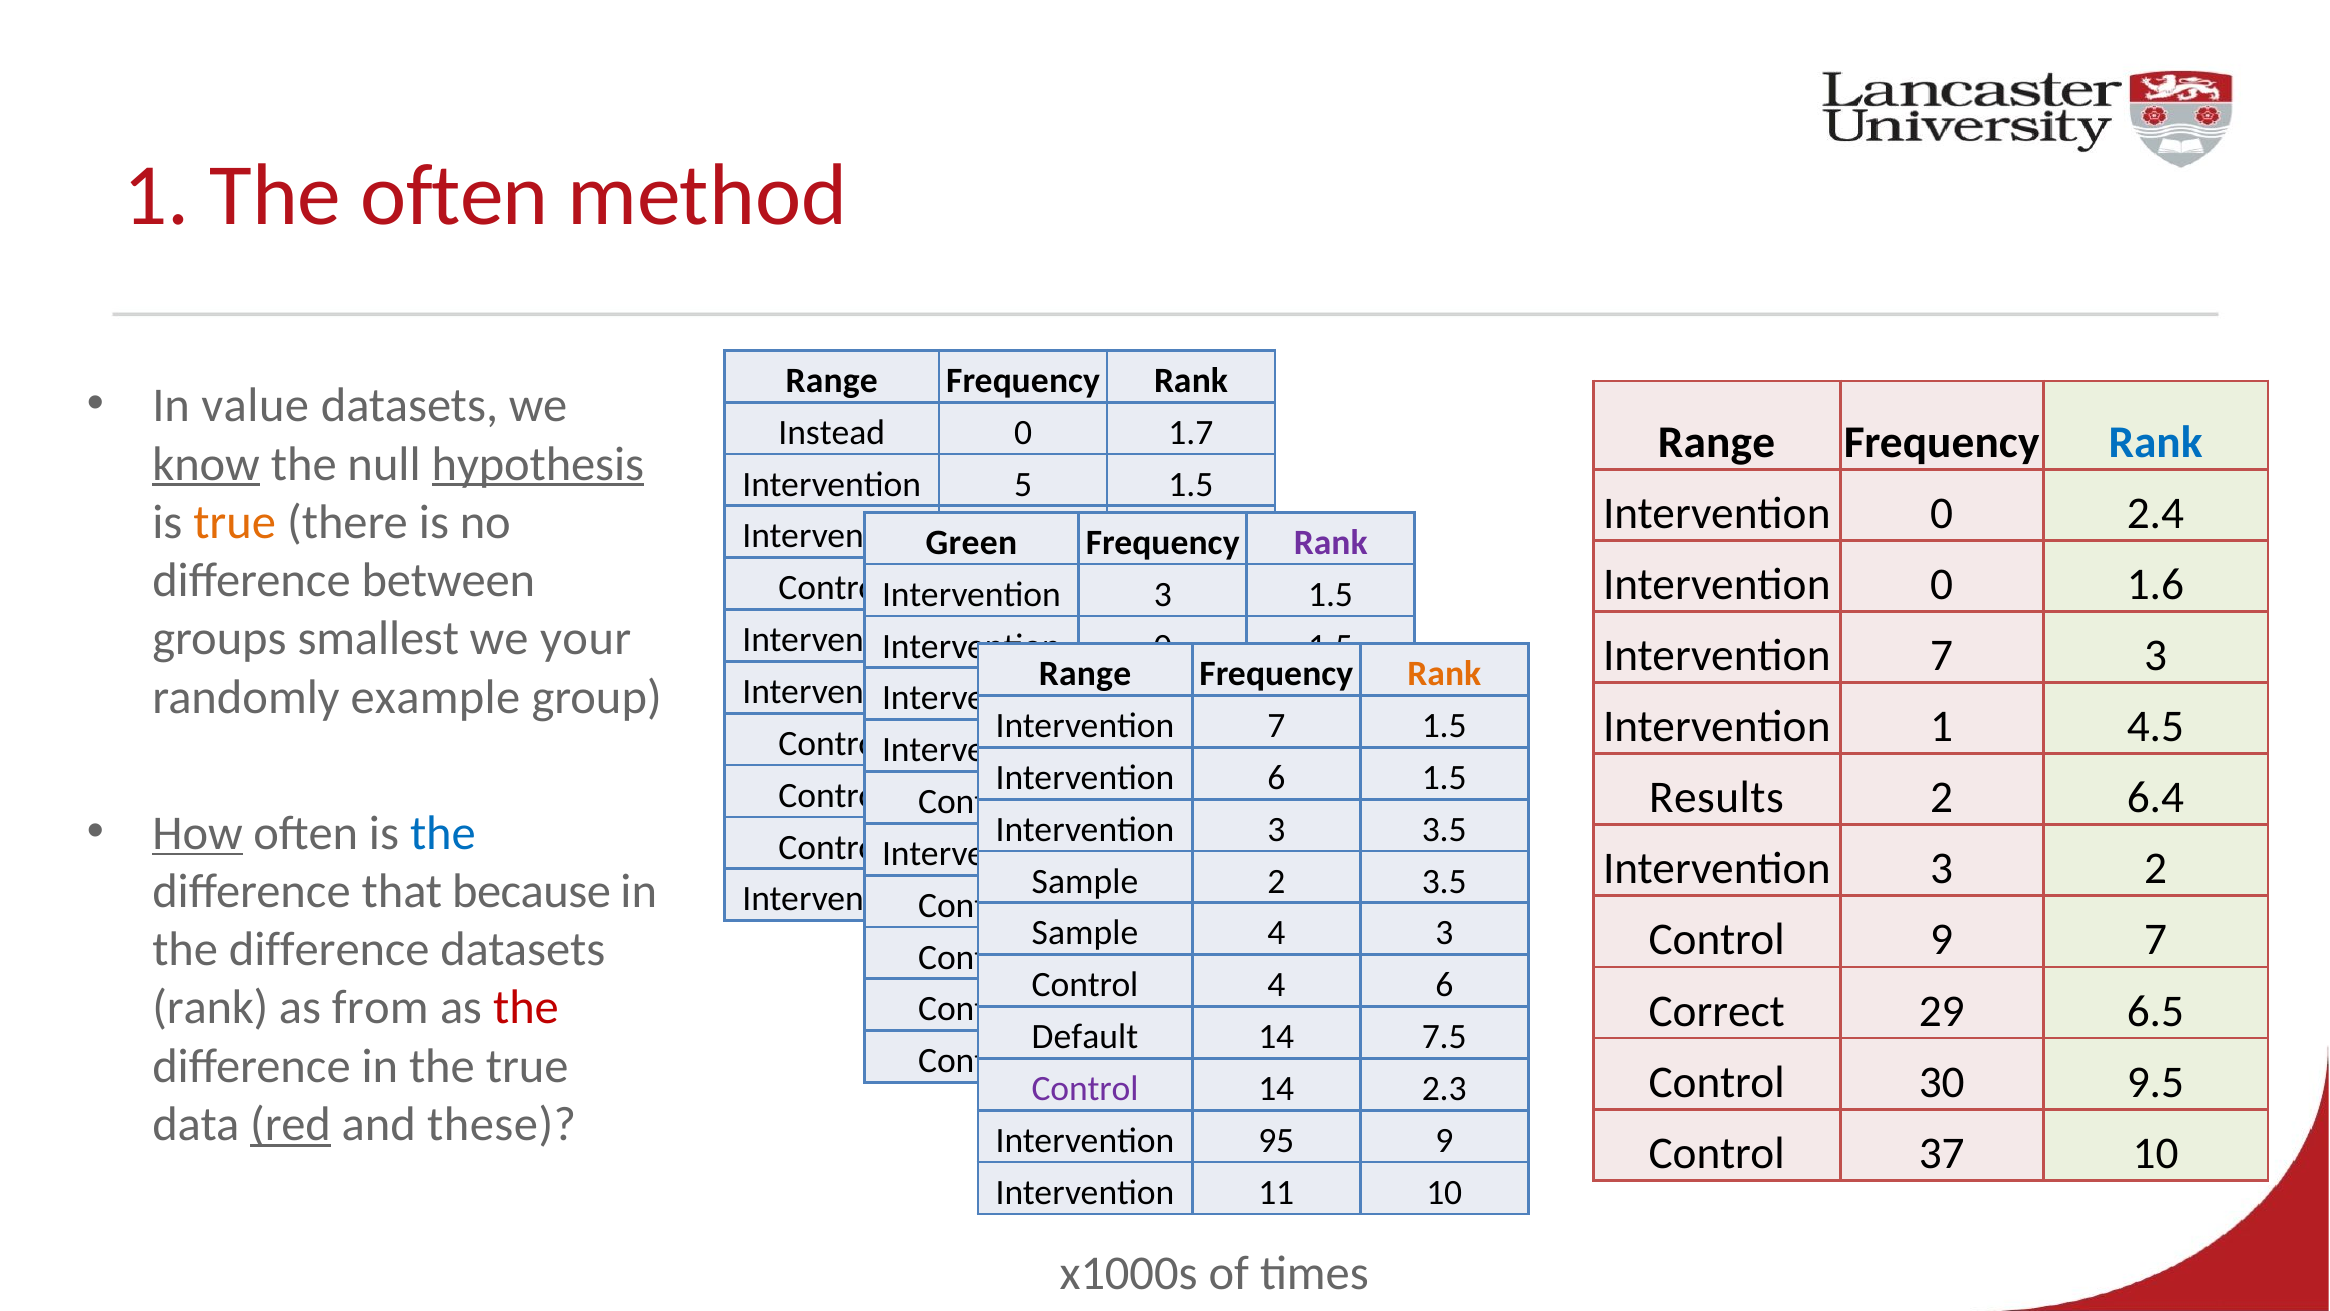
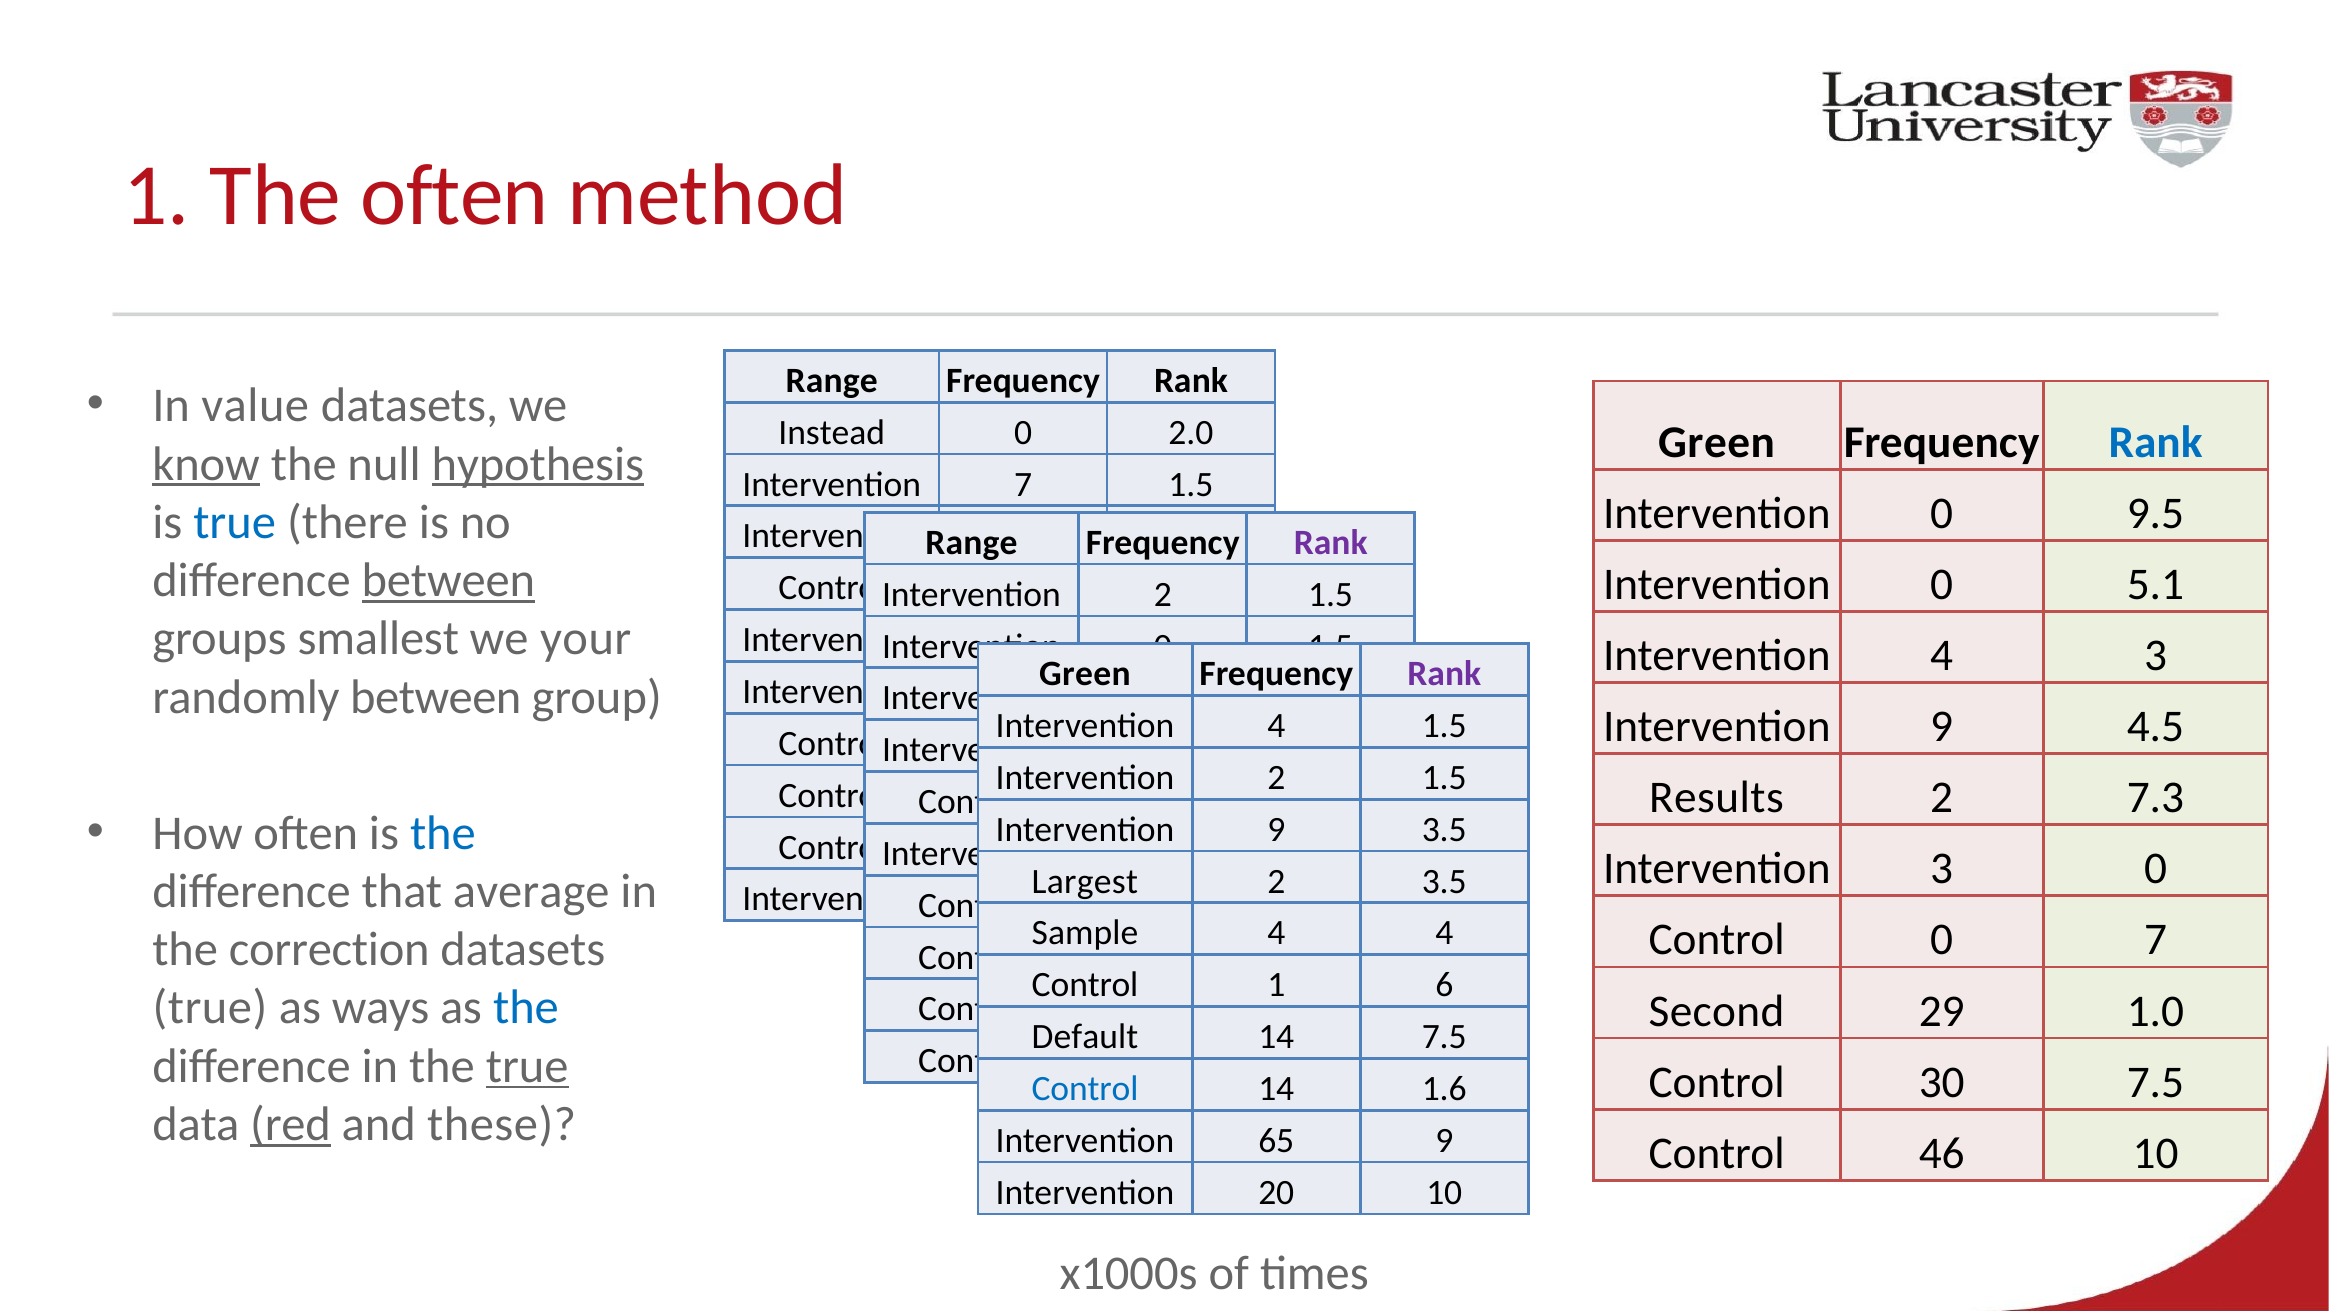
1.7: 1.7 -> 2.0 (1191, 432)
Range: Range -> Green (1716, 442)
5: 5 -> 7 (1023, 484)
2.4: 2.4 -> 9.5 (2155, 513)
true colour: orange -> blue (235, 522)
Green: Green -> Range (971, 543)
between underline: none -> present (448, 580)
1.6: 1.6 -> 5.1 (2155, 584)
3: 3 -> 2 (1163, 594)
7: 7 -> 4 (1942, 655)
Range: Range -> Green (1085, 674)
Rank colour: orange -> purple (1444, 674)
randomly example: example -> between (436, 697)
1: 1 -> 9 (1942, 726)
7: 7 -> 4 (1276, 726)
6: 6 -> 2 (1276, 778)
6.4: 6.4 -> 7.3 (2155, 798)
How underline: present -> none (198, 833)
3: 3 -> 9 (1276, 829)
3 2: 2 -> 0 (2156, 869)
Sample: Sample -> Largest (1085, 881)
because: because -> average (531, 891)
4 3: 3 -> 4 (1444, 933)
Control 9: 9 -> 0 (1942, 940)
difference: difference -> correction (329, 949)
4: 4 -> 1 (1276, 985)
rank: rank -> true (210, 1008)
from: from -> ways (381, 1008)
the colour: red -> blue (526, 1008)
Correct: Correct -> Second (1717, 1011)
6.5: 6.5 -> 1.0 (2155, 1011)
true underline: none -> present (527, 1066)
30 9.5: 9.5 -> 7.5 (2155, 1082)
Control colour: purple -> blue (1085, 1088)
2.3: 2.3 -> 1.6 (1444, 1088)
95: 95 -> 65 (1276, 1140)
37: 37 -> 46 (1942, 1153)
11: 11 -> 20 (1276, 1192)
